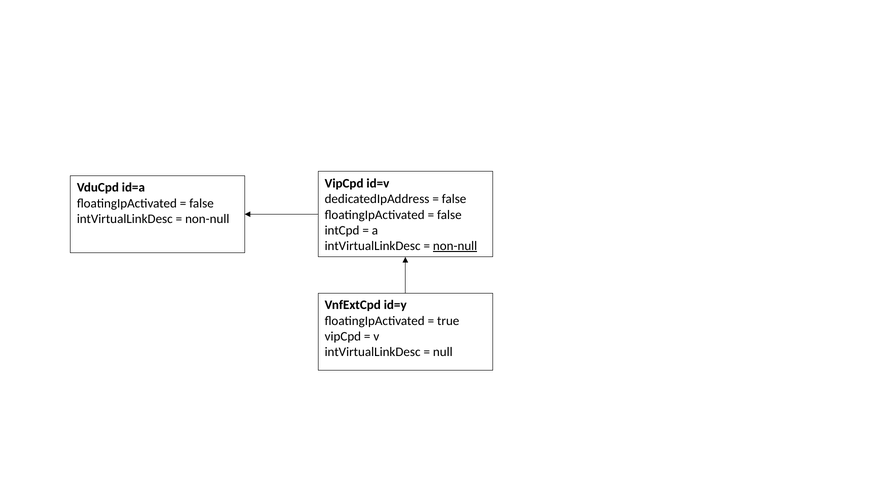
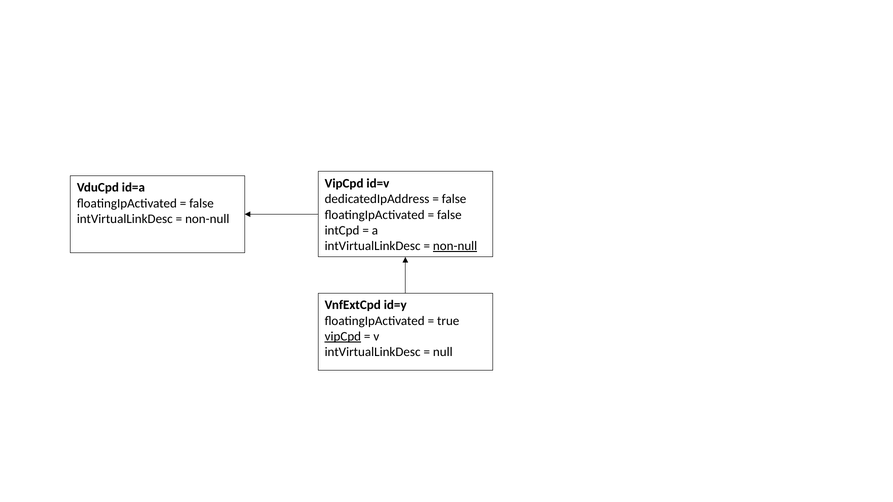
vipCpd underline: none -> present (343, 337)
